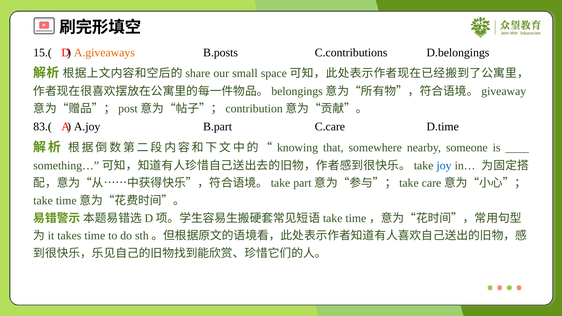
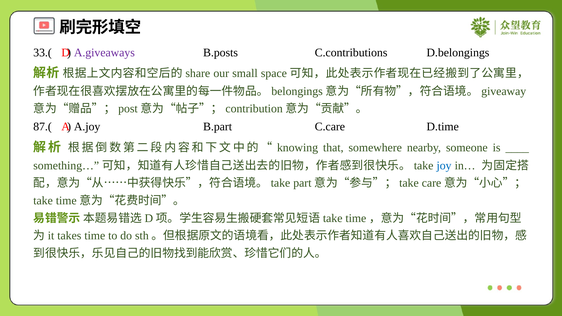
15.(: 15.( -> 33.( (43, 53)
A.giveaways colour: orange -> purple (104, 53)
83.(: 83.( -> 87.( (43, 127)
